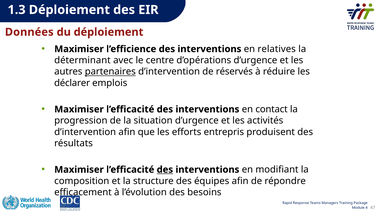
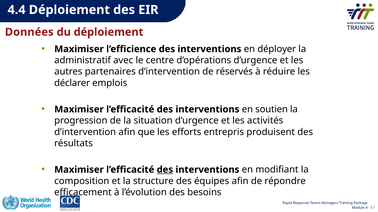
1.3: 1.3 -> 4.4 (17, 10)
relatives: relatives -> déployer (277, 49)
déterminant: déterminant -> administratif (83, 60)
partenaires underline: present -> none (110, 72)
contact: contact -> soutien (272, 110)
